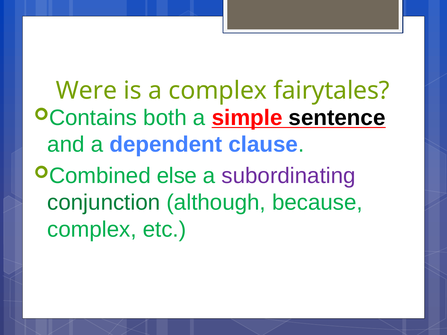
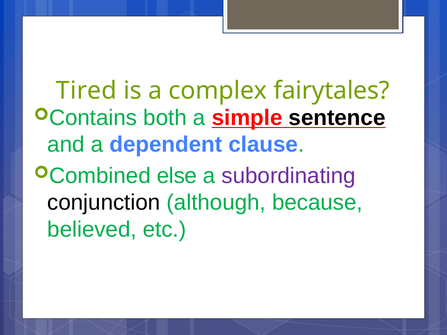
Were: Were -> Tired (86, 91)
conjunction colour: green -> black (104, 203)
complex: complex -> believed (92, 230)
